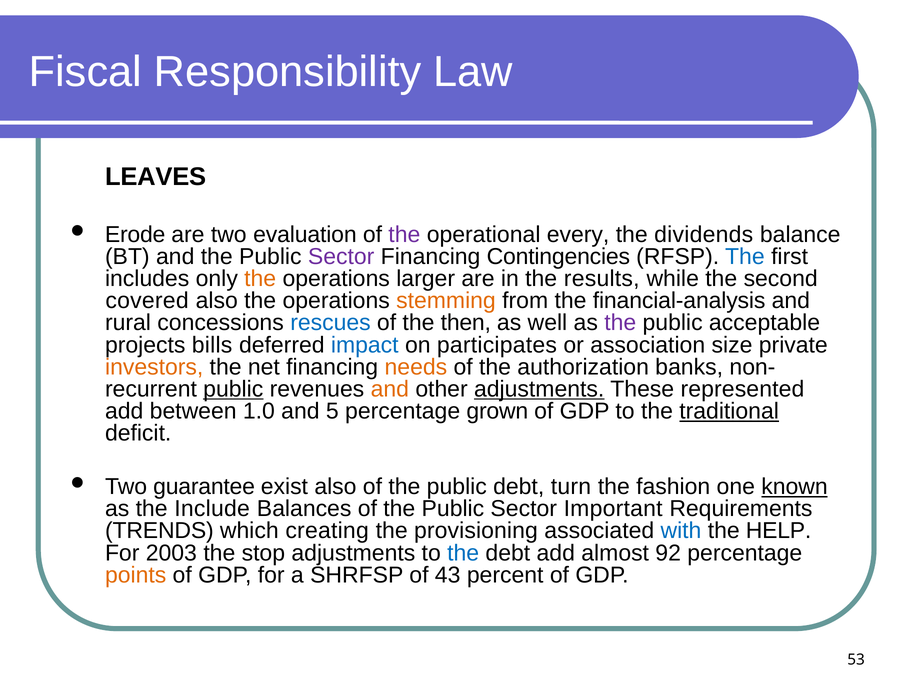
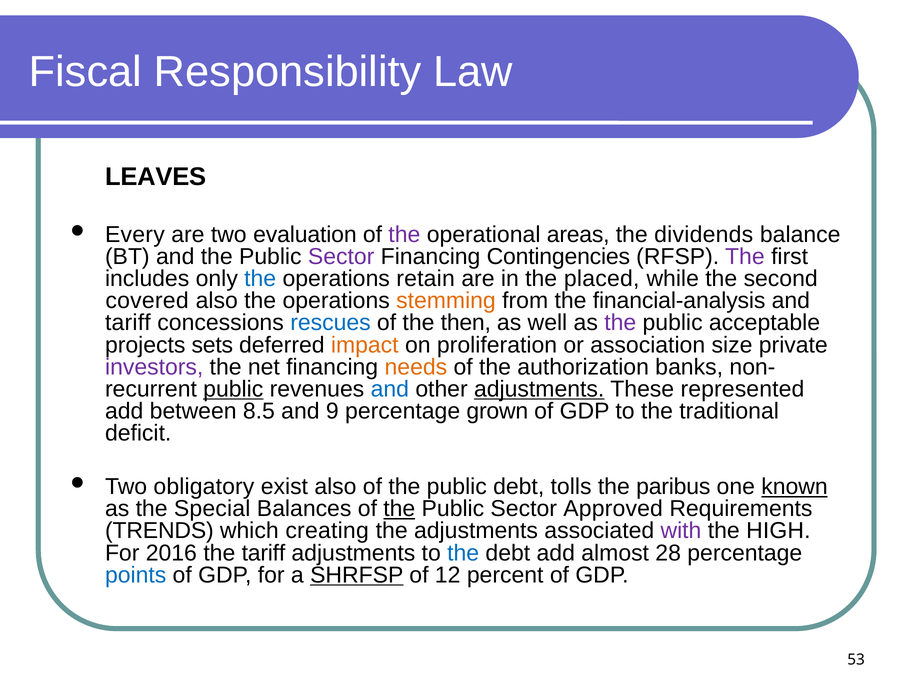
Erode: Erode -> Every (135, 234)
every: every -> areas (578, 234)
The colour: blue -> purple (745, 257)
the colour: orange -> blue (260, 279)
larger: larger -> retain (426, 279)
results: results -> placed (602, 279)
rural: rural -> tariff (128, 323)
bills: bills -> sets (212, 345)
impact colour: blue -> orange (365, 345)
participates: participates -> proliferation (497, 345)
investors colour: orange -> purple (154, 367)
and colour: orange -> blue (390, 389)
1.0: 1.0 -> 8.5 (259, 411)
5: 5 -> 9 (332, 411)
traditional underline: present -> none (729, 411)
guarantee: guarantee -> obligatory (204, 487)
turn: turn -> tolls (571, 487)
fashion: fashion -> paribus (673, 487)
Include: Include -> Special (212, 509)
the underline: none -> present (399, 509)
Important: Important -> Approved (613, 509)
the provisioning: provisioning -> adjustments (476, 531)
with colour: blue -> purple (681, 531)
HELP: HELP -> HIGH (778, 531)
2003: 2003 -> 2016 (171, 553)
the stop: stop -> tariff (263, 553)
92: 92 -> 28 (668, 553)
points colour: orange -> blue (136, 575)
SHRFSP underline: none -> present (357, 575)
43: 43 -> 12 (448, 575)
